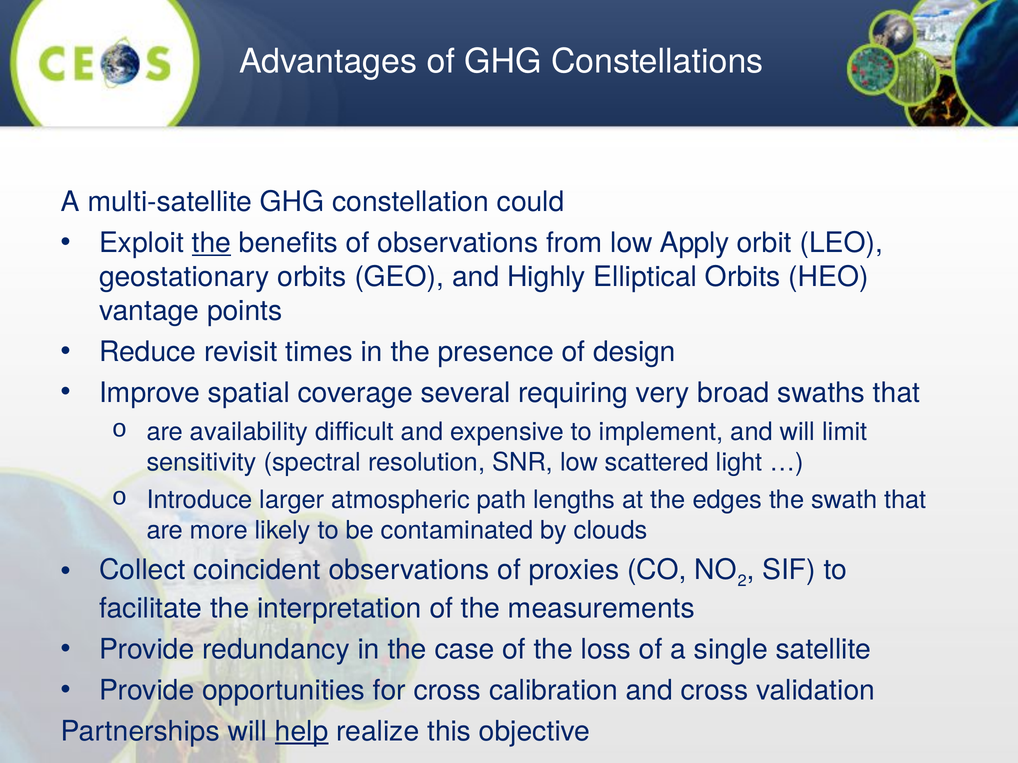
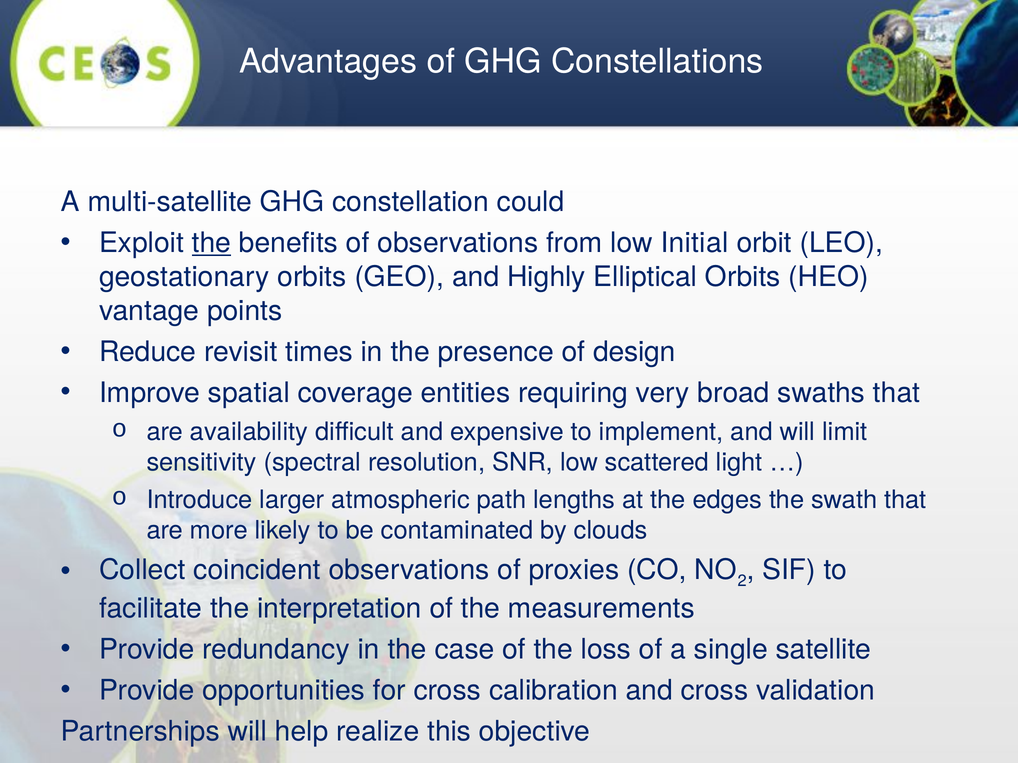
Apply: Apply -> Initial (694, 243)
several: several -> entities (465, 393)
help underline: present -> none (302, 732)
